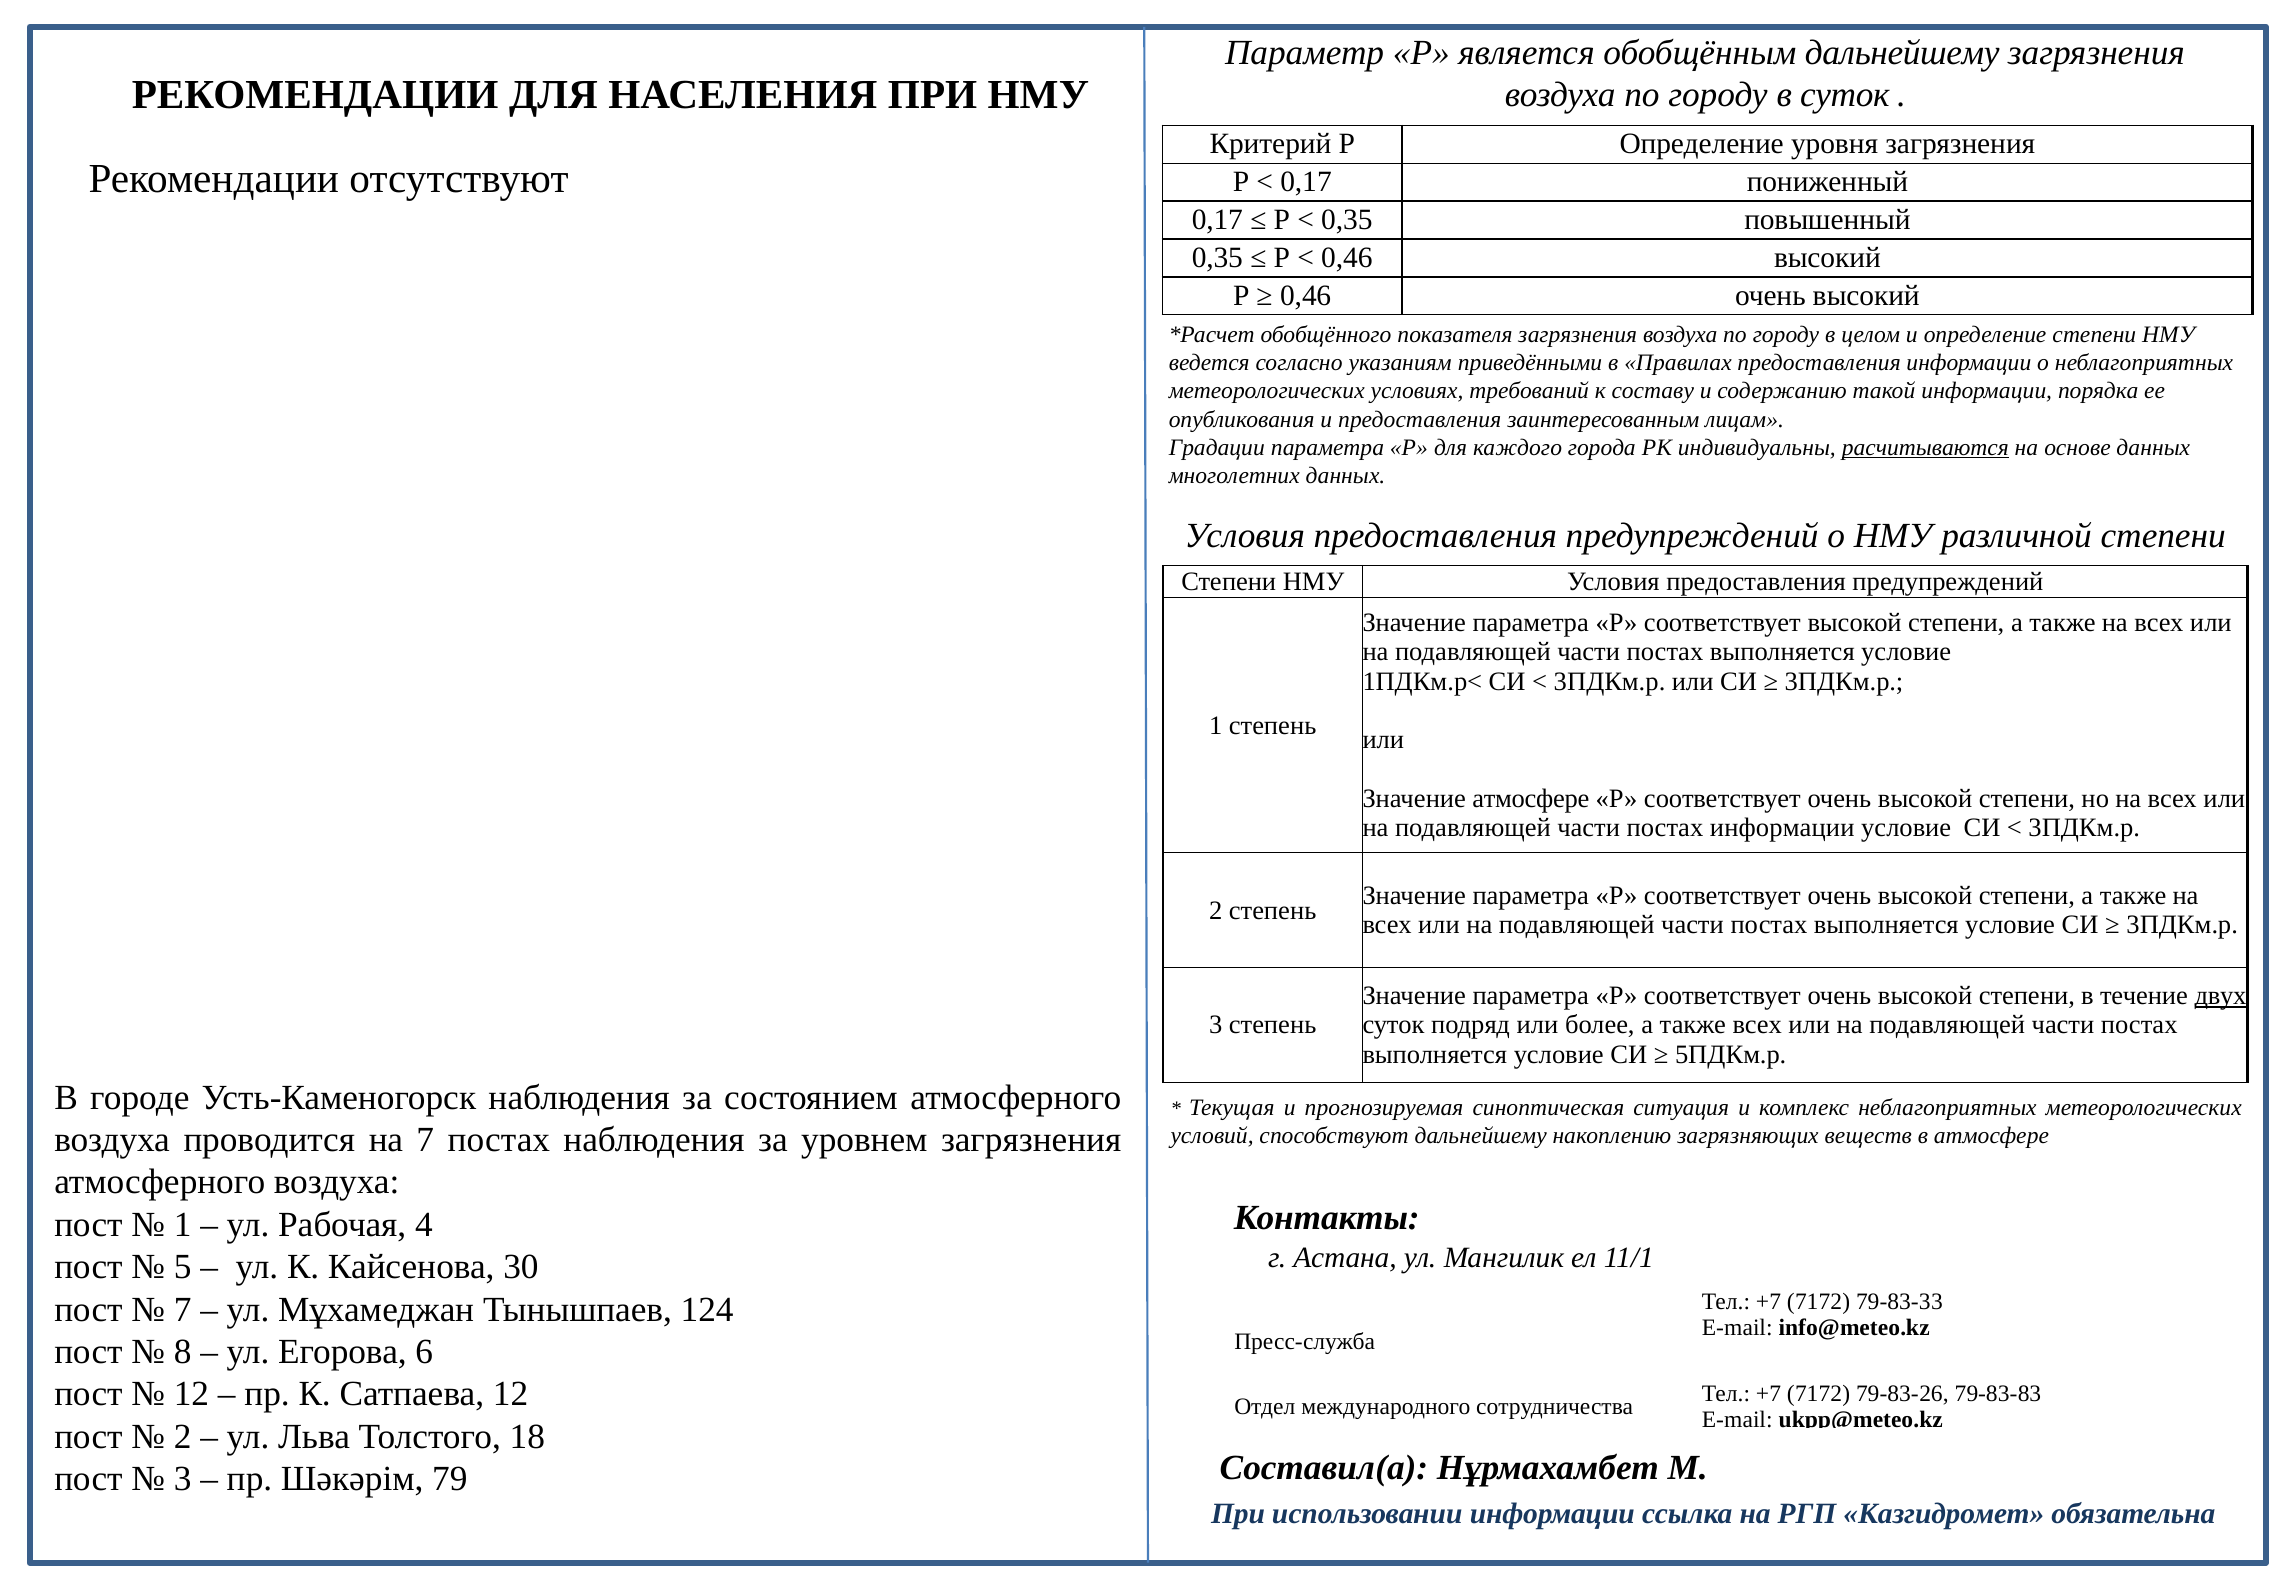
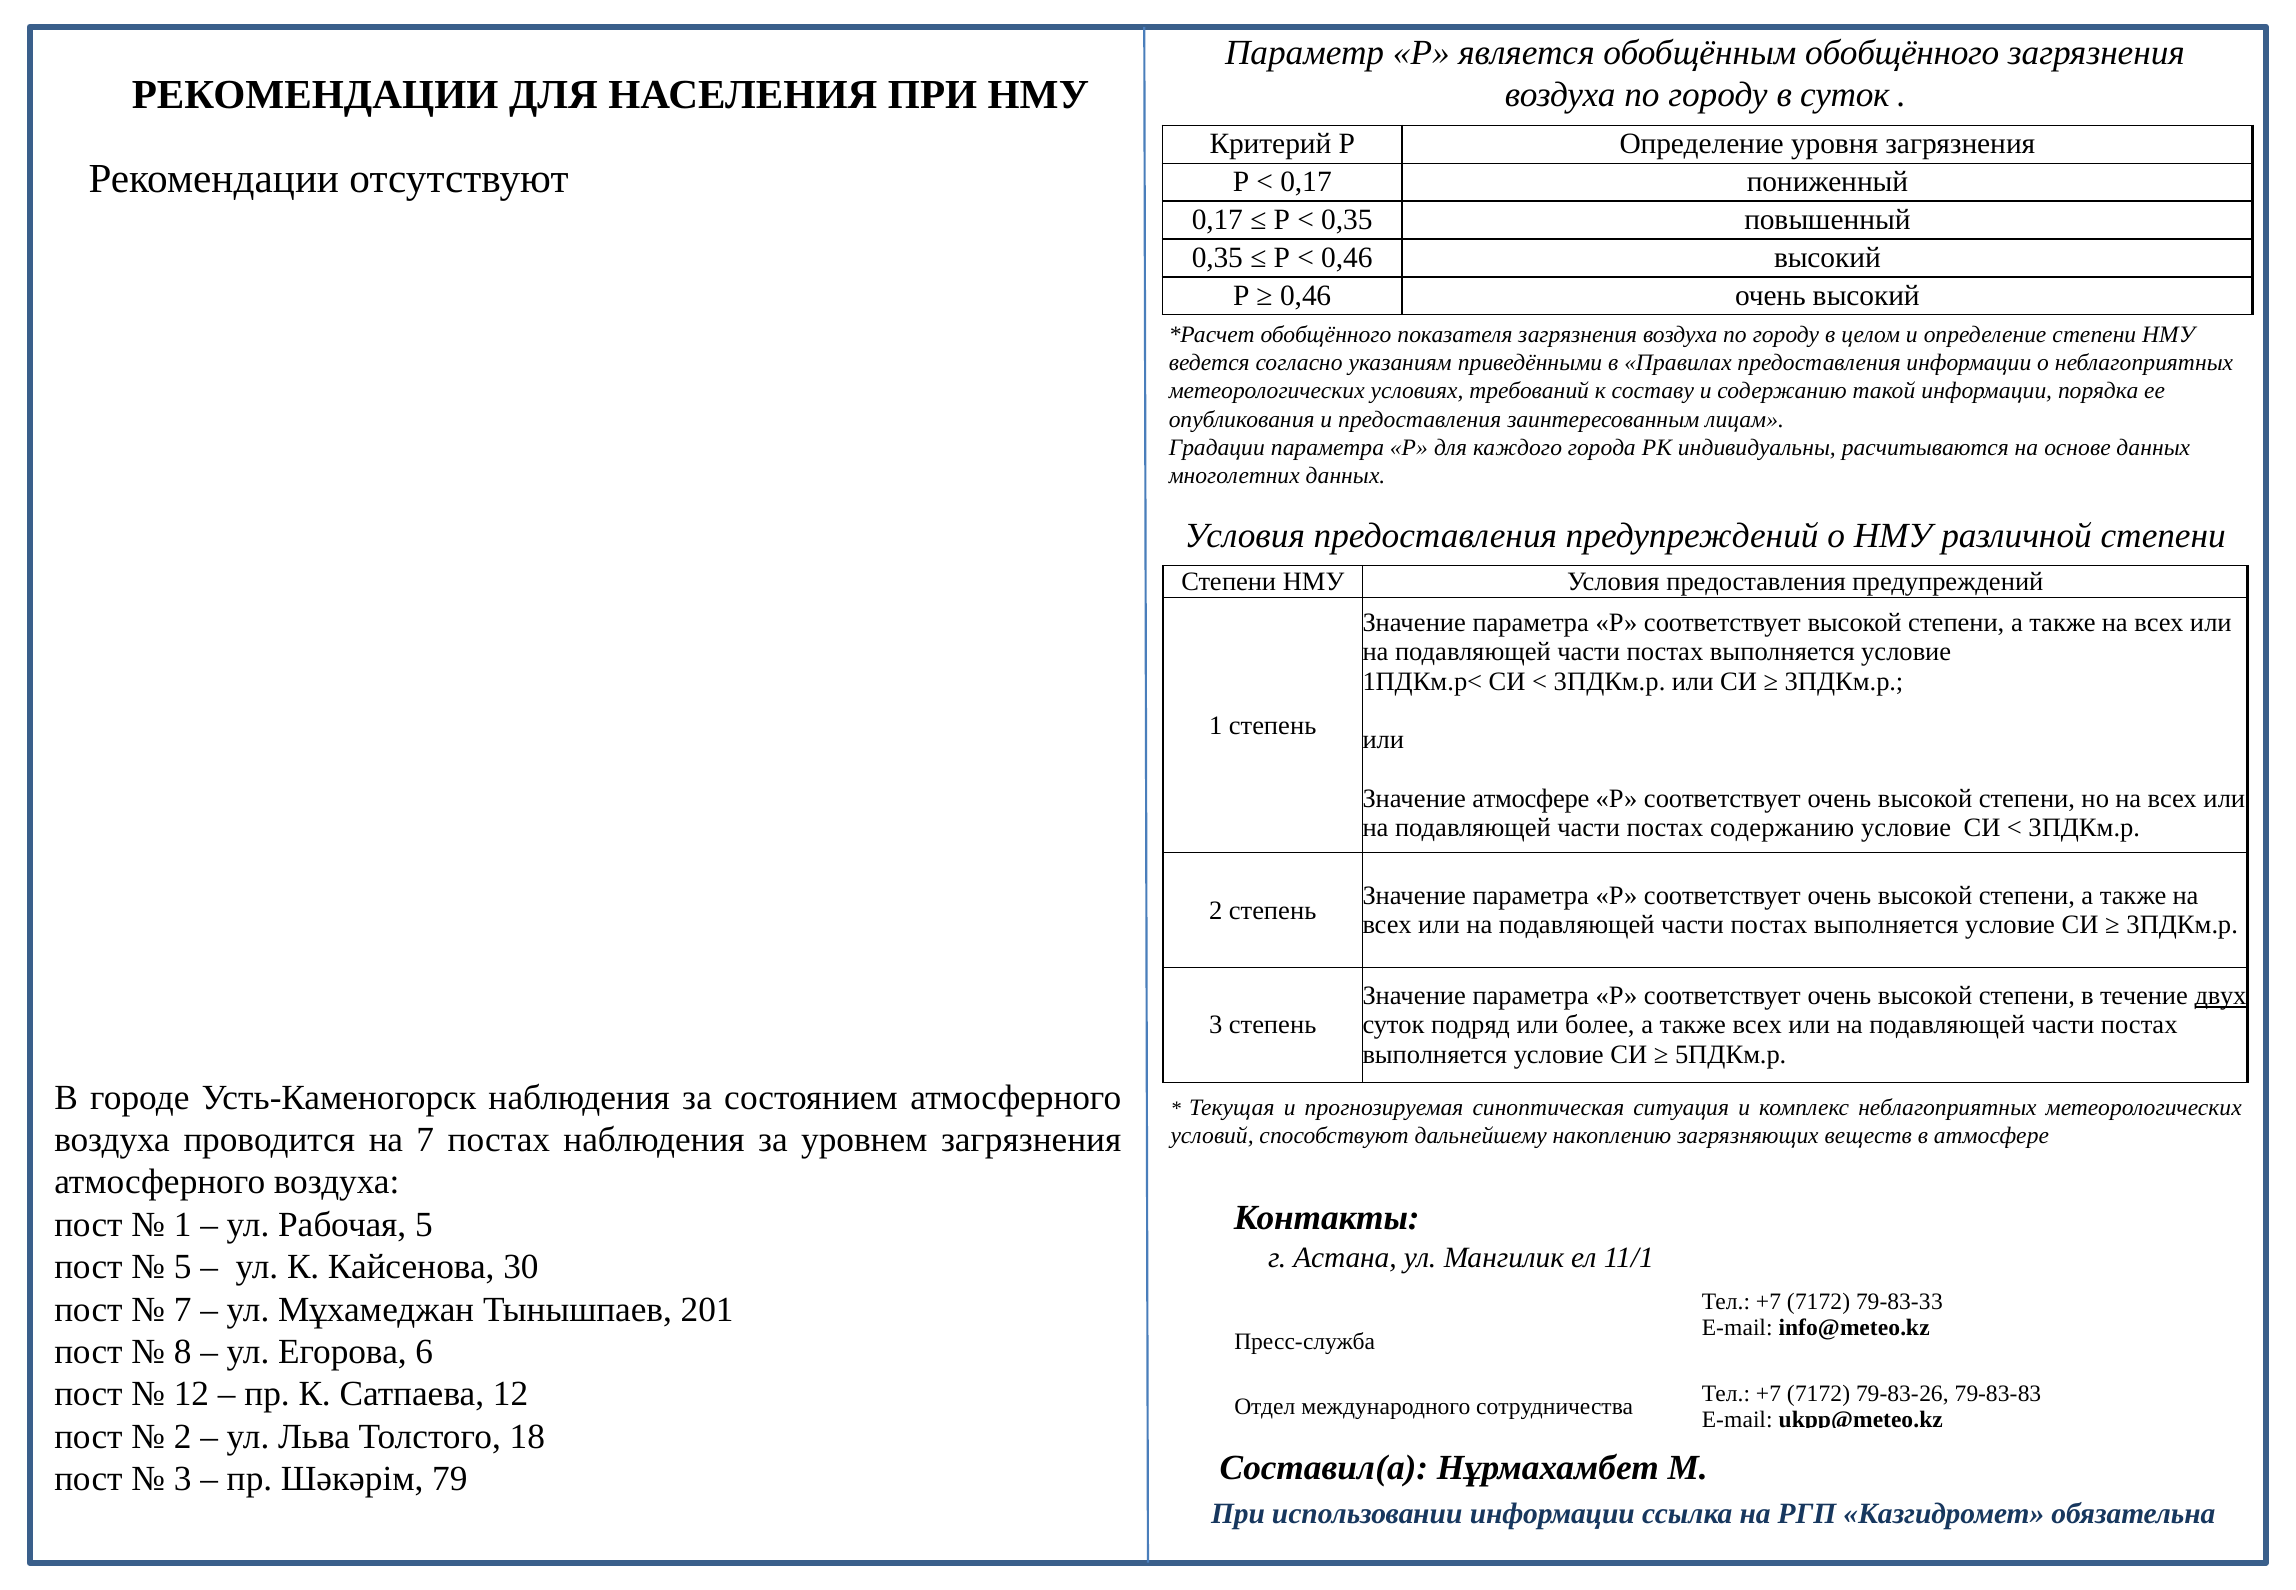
обобщённым дальнейшему: дальнейшему -> обобщённого (1902, 53)
расчитываются underline: present -> none (1925, 447)
постах информации: информации -> содержанию (1782, 828)
Рабочая 4: 4 -> 5 (424, 1224)
124: 124 -> 201 (707, 1309)
